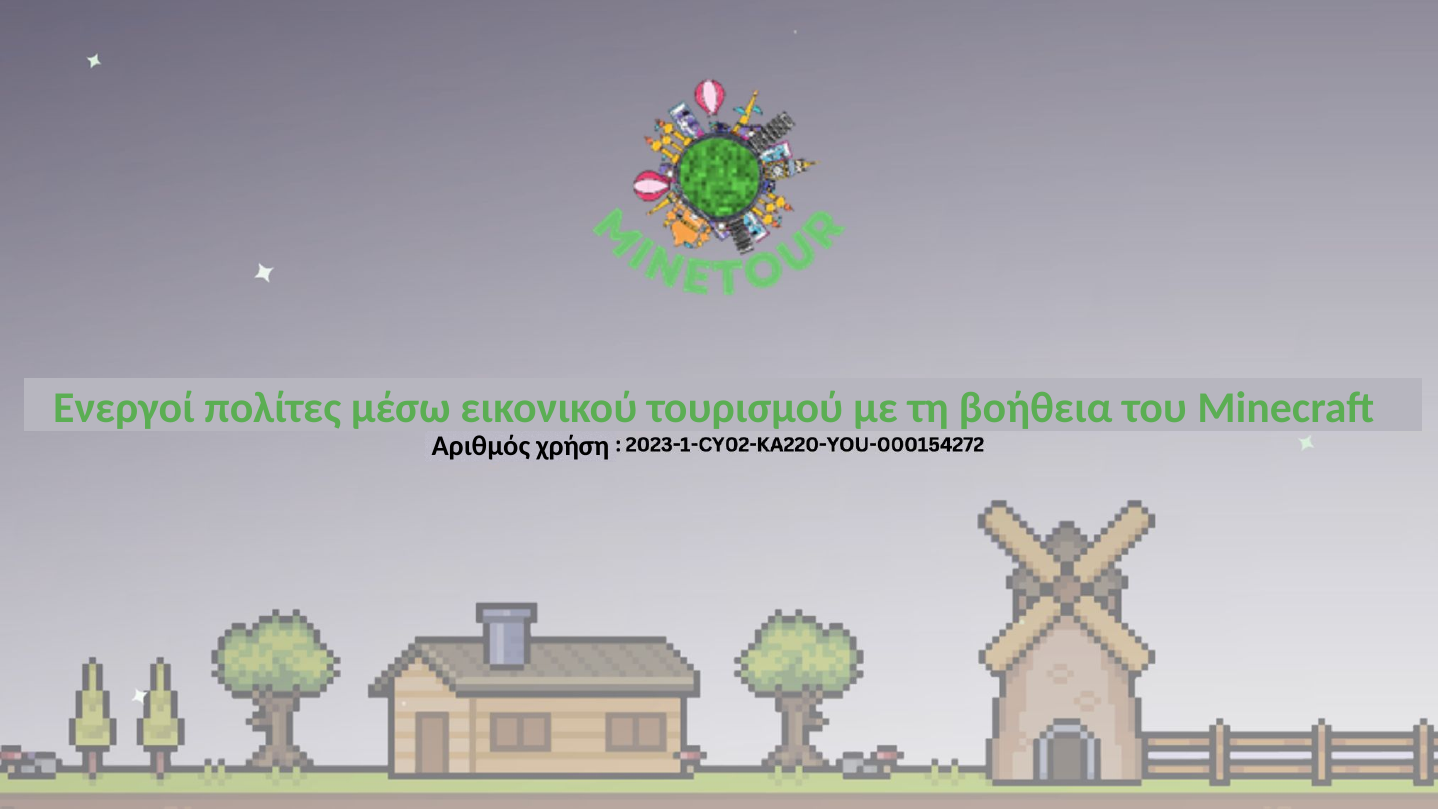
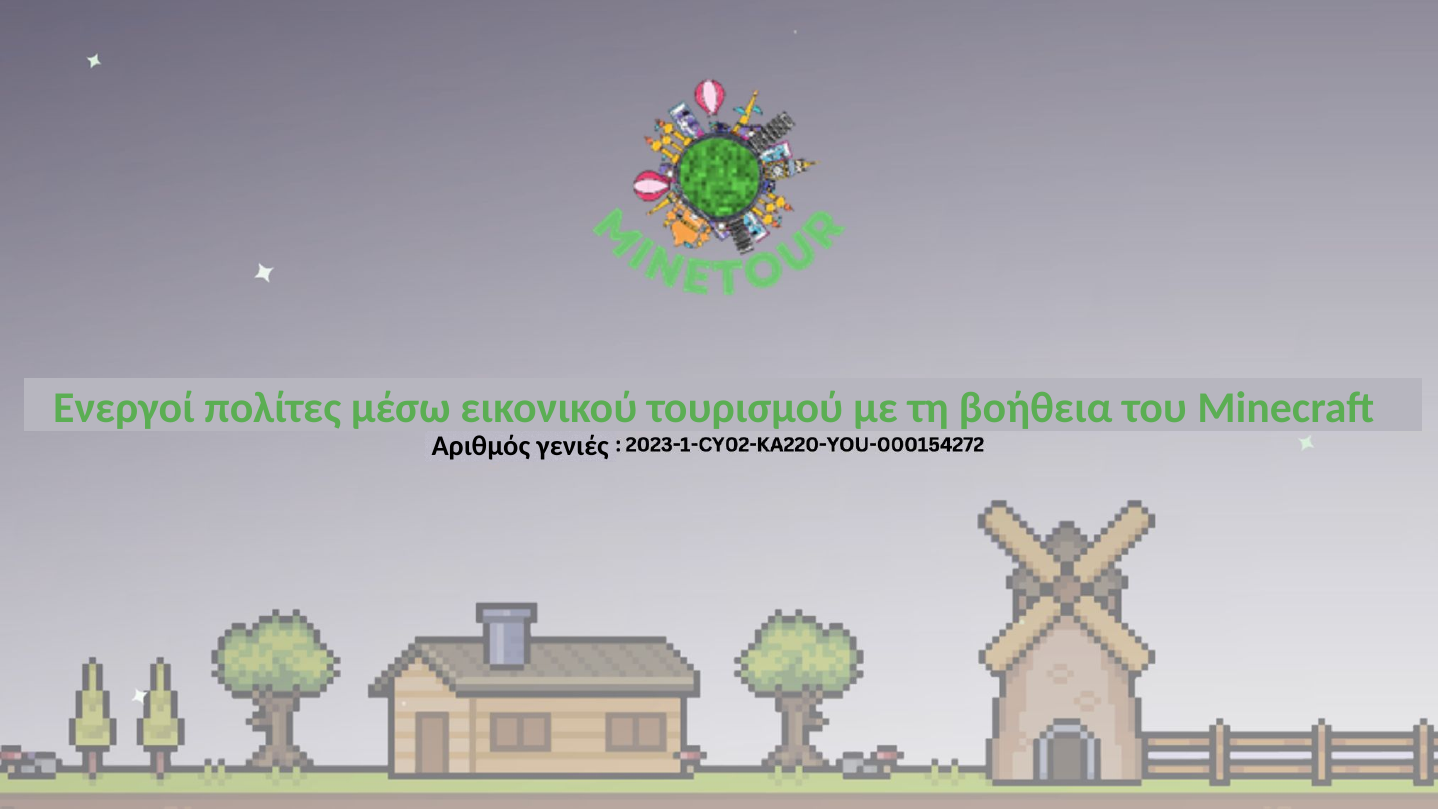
χρήση: χρήση -> γενιές (573, 446)
